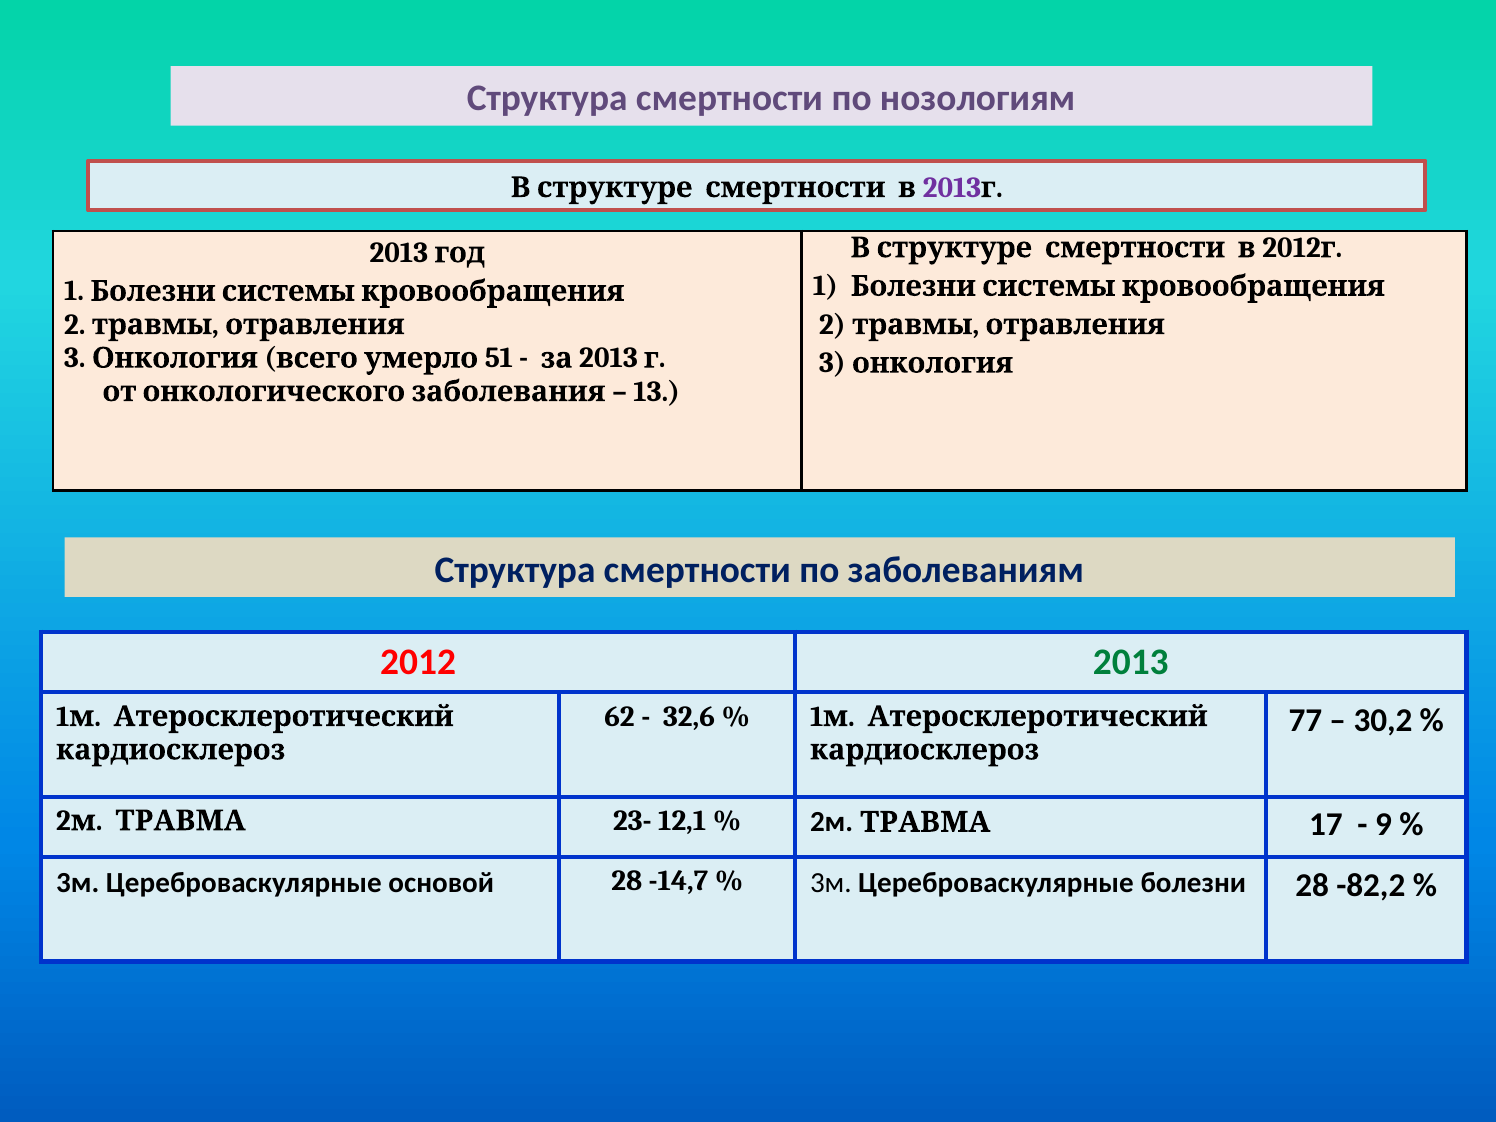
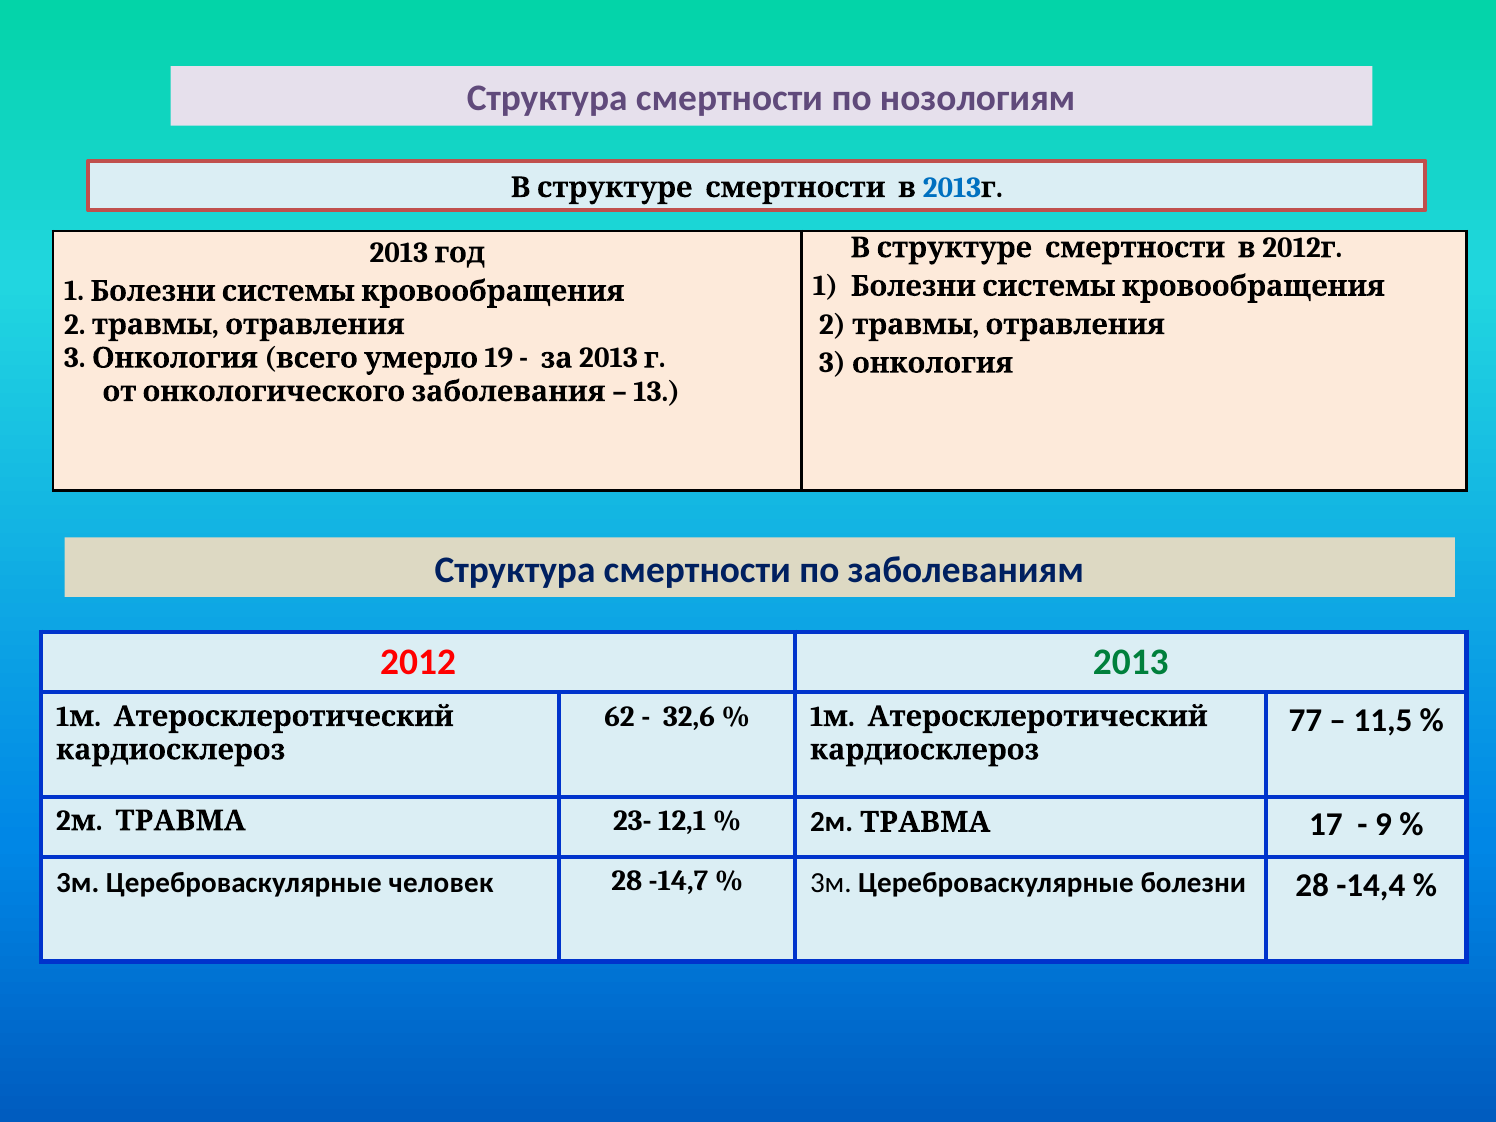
2013 colour: purple -> blue (952, 188)
51: 51 -> 19 (499, 358)
30,2: 30,2 -> 11,5 (1383, 721)
основой: основой -> человек (441, 883)
-82,2: -82,2 -> -14,4 (1371, 885)
